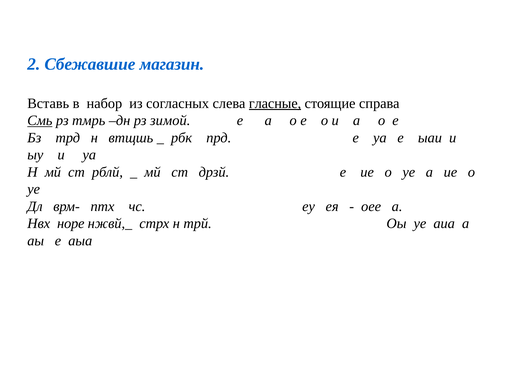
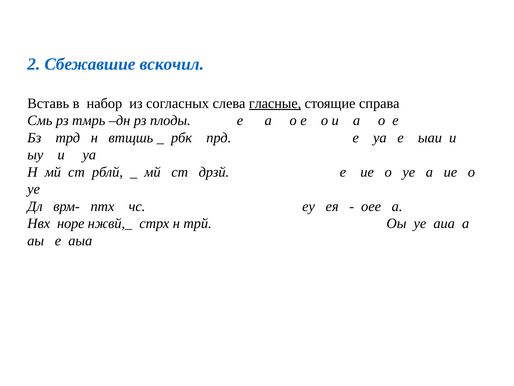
магазин: магазин -> вскочил (172, 64)
Смь underline: present -> none (40, 120)
зимой: зимой -> плоды (170, 120)
